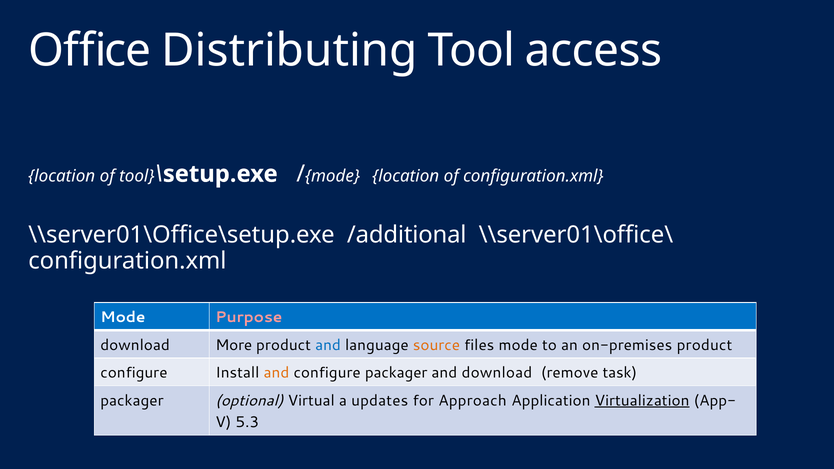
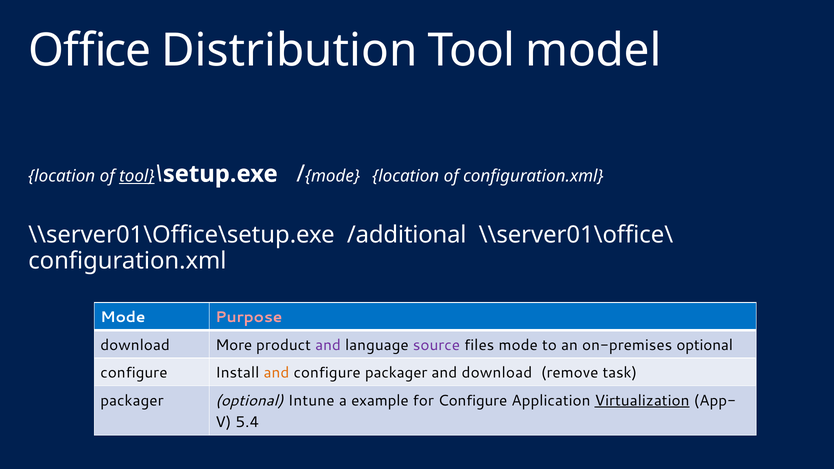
Distributing: Distributing -> Distribution (289, 51)
access: access -> model (593, 51)
tool underline: none -> present (137, 176)
and colour: blue -> purple (328, 345)
source colour: orange -> purple (436, 345)
on-premises product: product -> optional (705, 345)
Virtual: Virtual -> Intune (311, 401)
updates: updates -> example (380, 401)
for Approach: Approach -> Configure (473, 401)
5.3: 5.3 -> 5.4 (247, 422)
